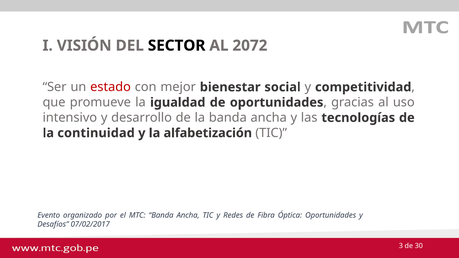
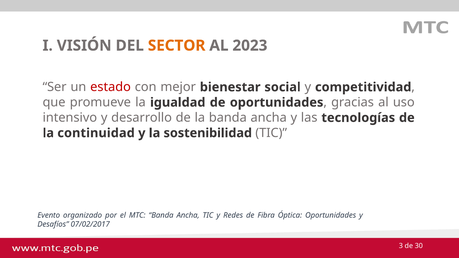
SECTOR colour: black -> orange (177, 46)
2072: 2072 -> 2023 (250, 46)
alfabetización: alfabetización -> sostenibilidad (208, 133)
